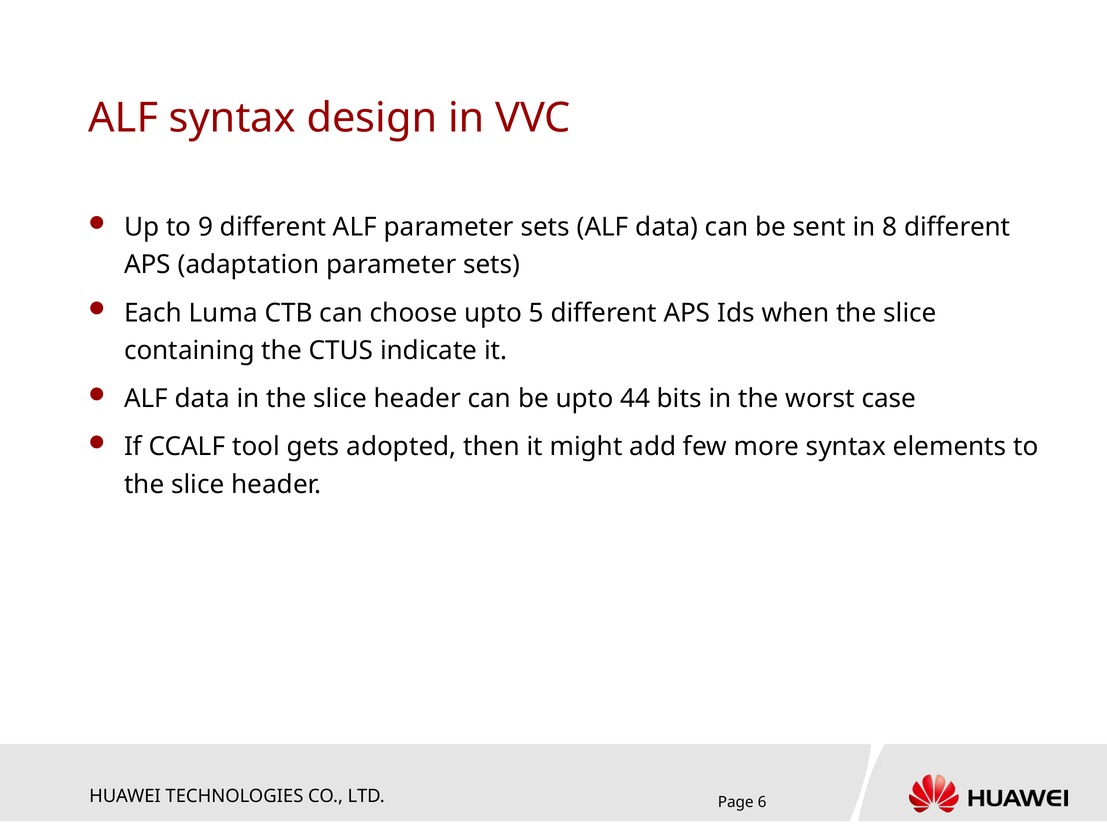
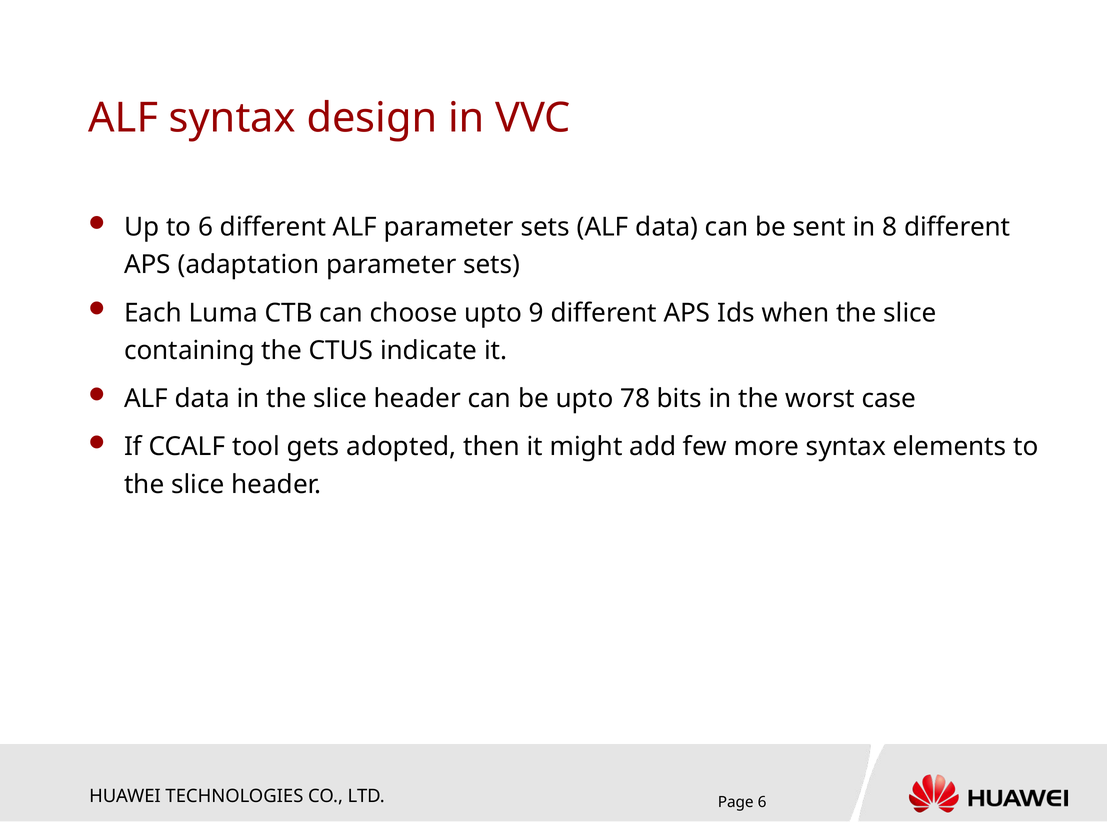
to 9: 9 -> 6 (206, 227)
5: 5 -> 9 (536, 313)
44: 44 -> 78 (635, 399)
